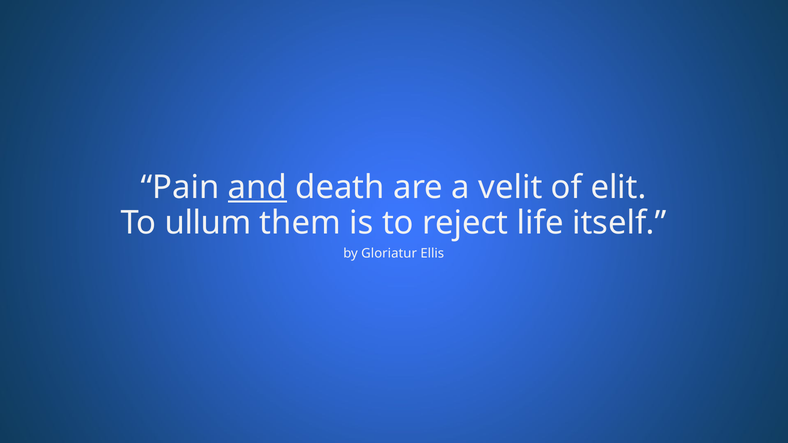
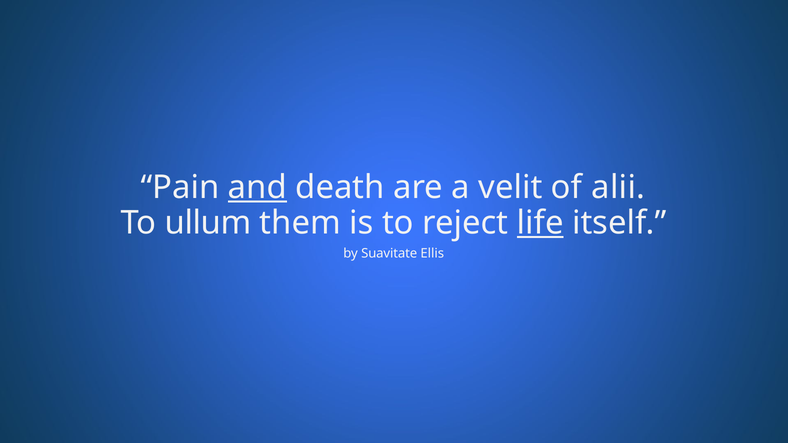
elit: elit -> alii (618, 188)
life underline: none -> present (540, 223)
Gloriatur: Gloriatur -> Suavitate (389, 254)
